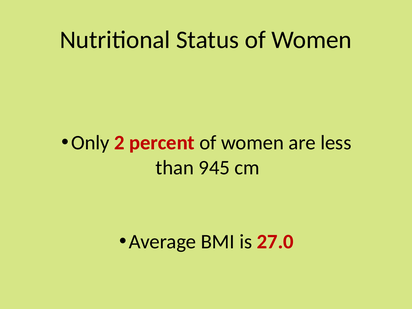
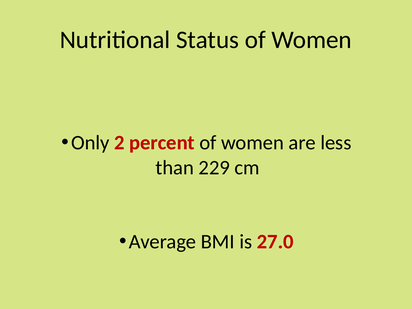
945: 945 -> 229 (214, 168)
